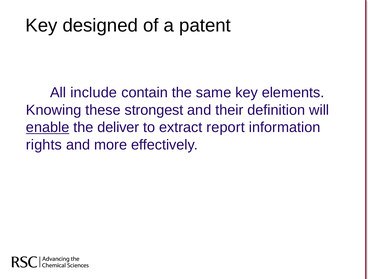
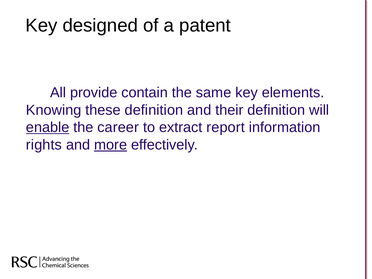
include: include -> provide (94, 93)
these strongest: strongest -> definition (154, 110)
deliver: deliver -> career (118, 127)
more underline: none -> present (111, 145)
